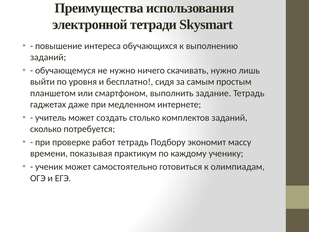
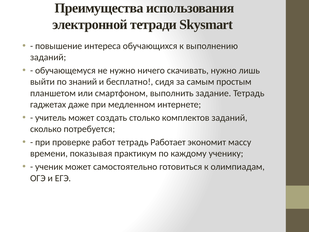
уровня: уровня -> знаний (83, 82)
Подбору: Подбору -> Работает (168, 142)
